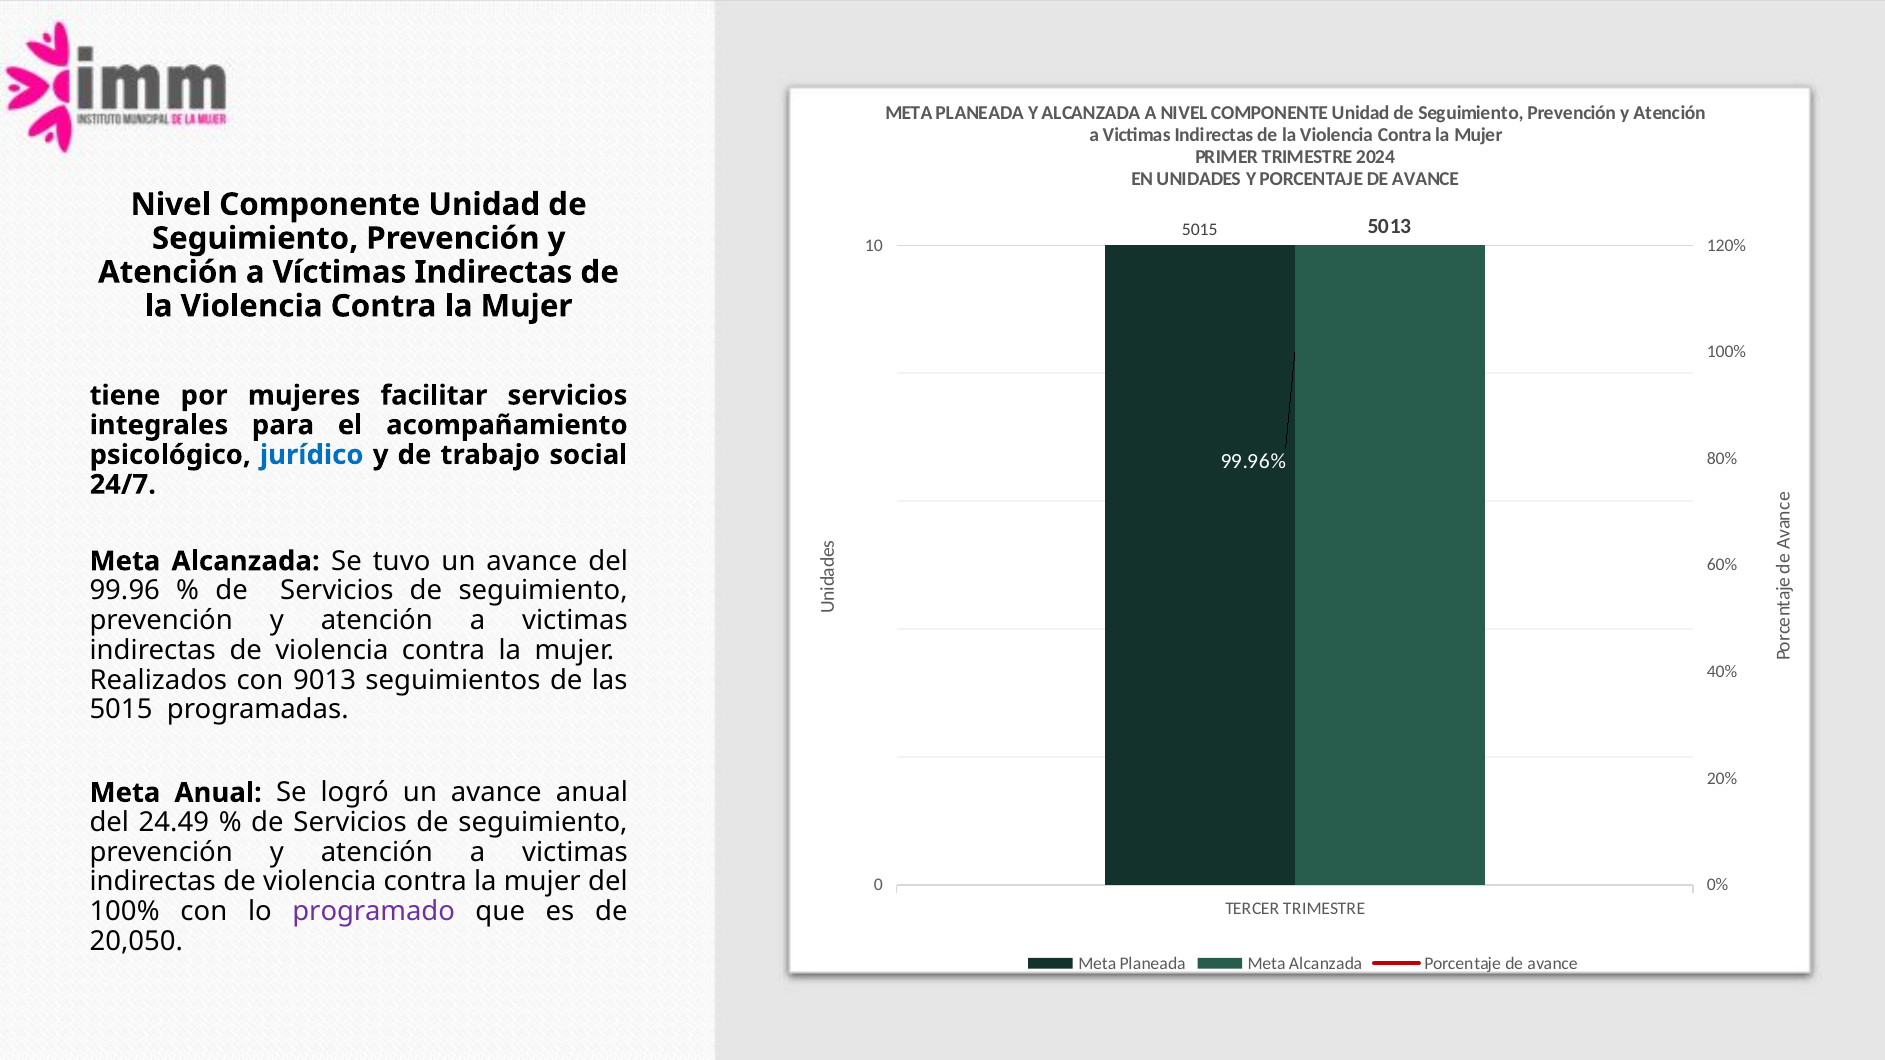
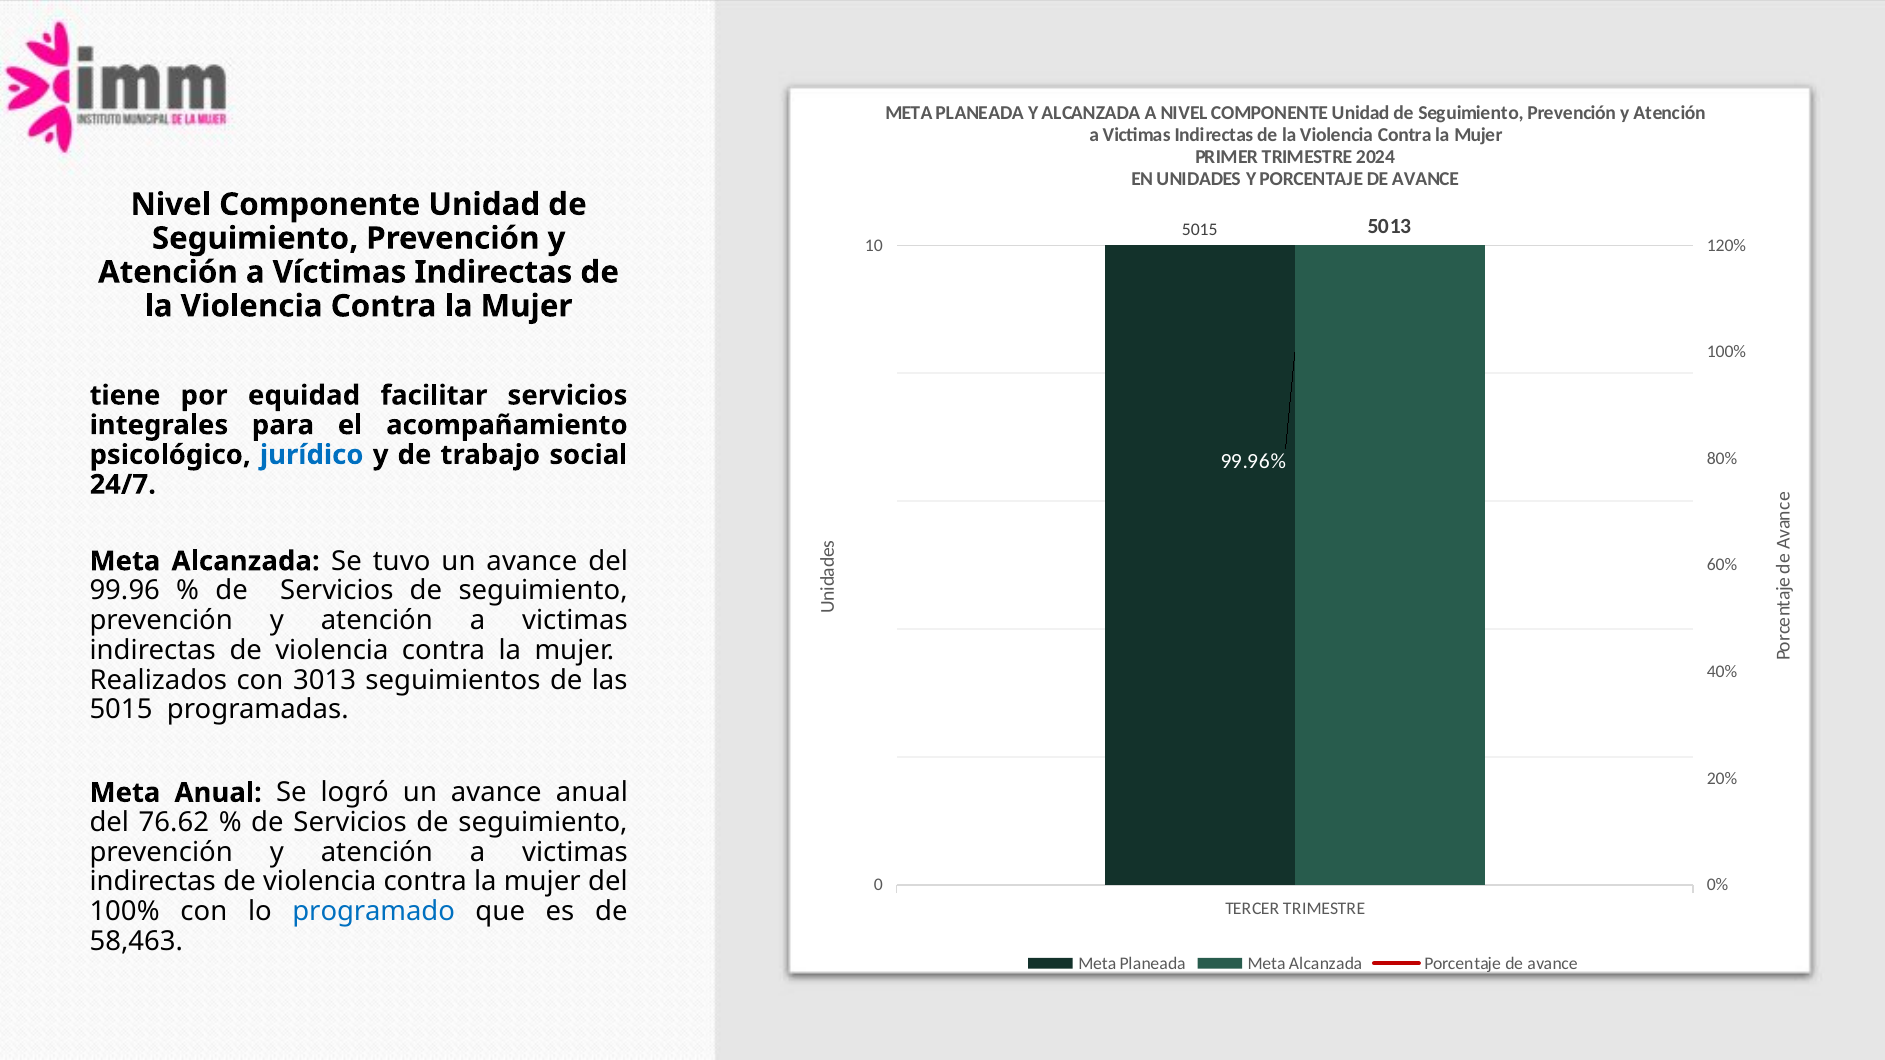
mujeres: mujeres -> equidad (304, 396)
9013: 9013 -> 3013 (325, 680)
24.49: 24.49 -> 76.62 (174, 823)
programado colour: purple -> blue (374, 912)
20,050: 20,050 -> 58,463 (136, 942)
